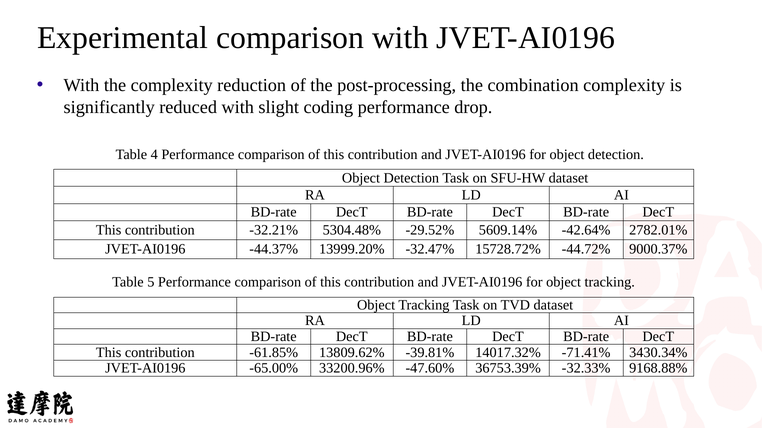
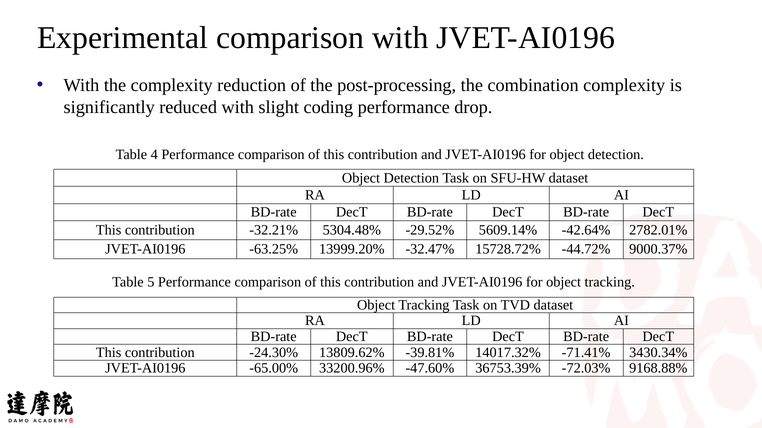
-44.37%: -44.37% -> -63.25% (274, 250)
-61.85%: -61.85% -> -24.30% (274, 353)
-32.33%: -32.33% -> -72.03% (586, 369)
